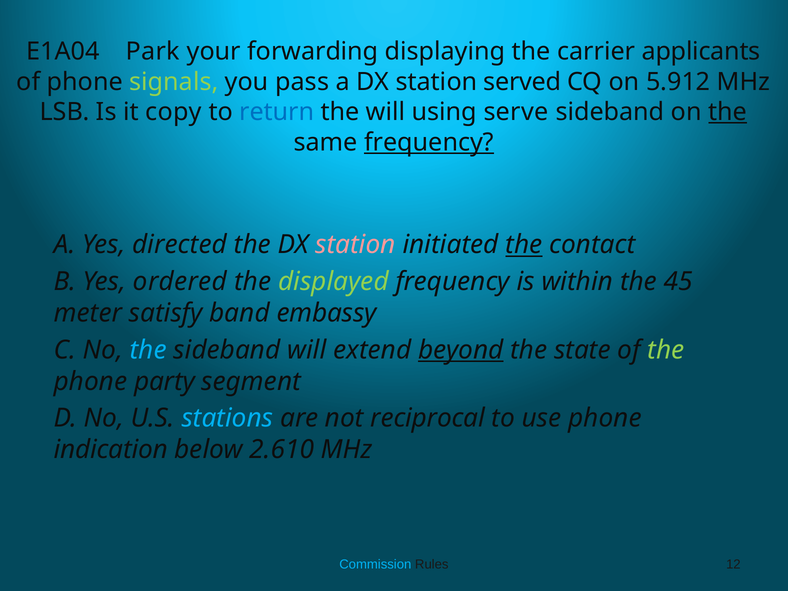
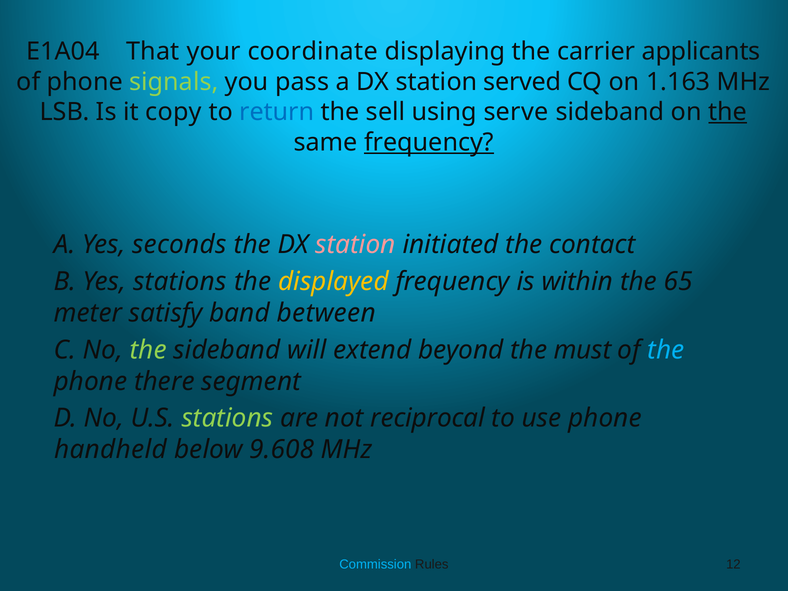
Park: Park -> That (153, 52)
forwarding: forwarding -> coordinate (313, 52)
5.912: 5.912 -> 1.163 (678, 82)
the will: will -> sell (386, 112)
directed: directed -> seconds (179, 245)
the underline: present -> none (524, 245)
Yes ordered: ordered -> stations (180, 282)
displayed colour: light green -> yellow (333, 282)
45: 45 -> 65 (678, 282)
embassy: embassy -> between (326, 313)
the colour: light blue -> light green (148, 350)
beyond underline: present -> none (461, 350)
state: state -> must (582, 350)
the colour: light green -> light blue (666, 350)
party: party -> there (164, 381)
stations colour: light blue -> light green (227, 418)
indication: indication -> handheld (111, 450)
2.610: 2.610 -> 9.608 (282, 450)
